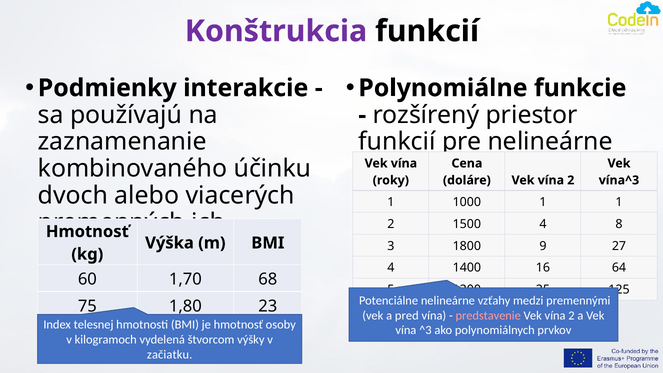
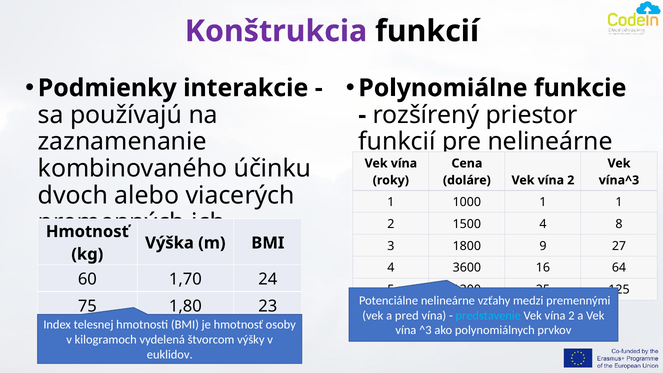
1400: 1400 -> 3600 (467, 268)
68: 68 -> 24 (268, 279)
predstavenie colour: pink -> light blue (488, 315)
začiatku: začiatku -> euklidov (170, 355)
